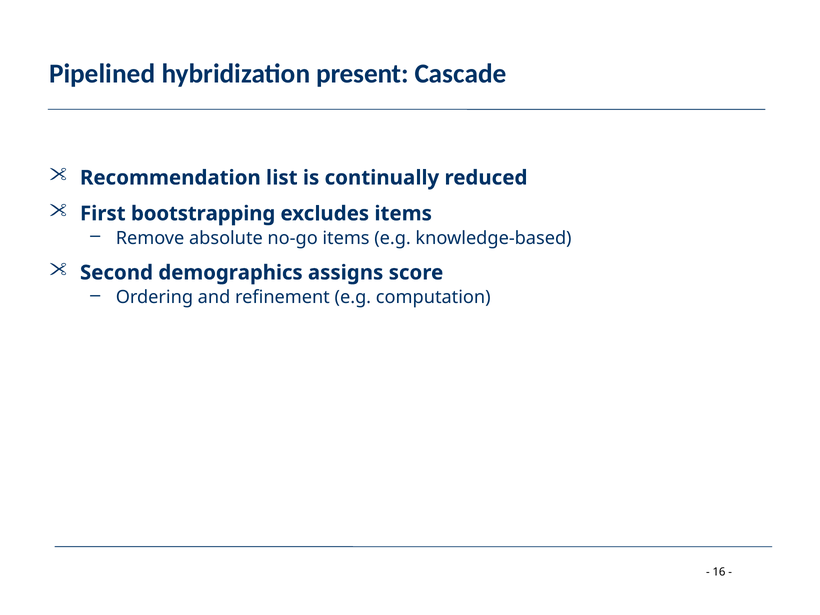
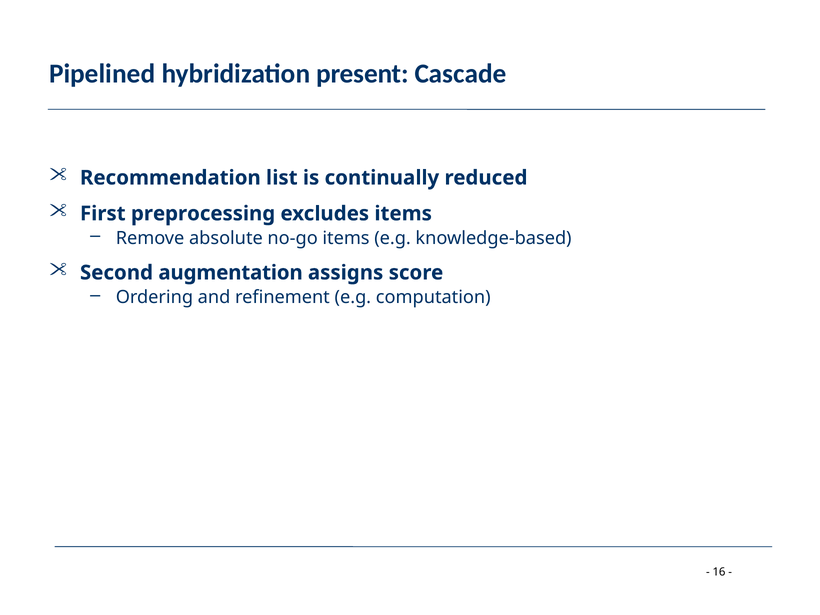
bootstrapping: bootstrapping -> preprocessing (203, 214)
demographics: demographics -> augmentation (231, 273)
